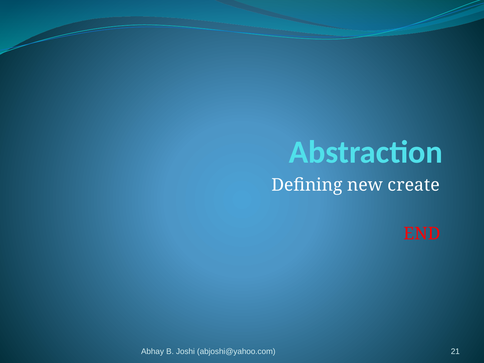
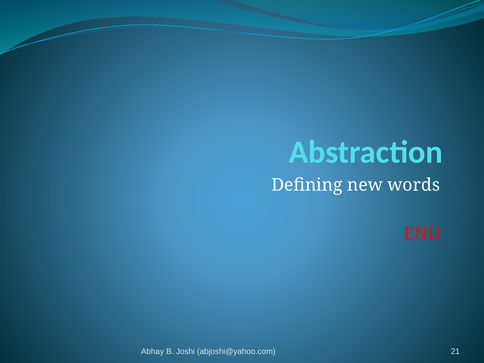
create: create -> words (414, 185)
